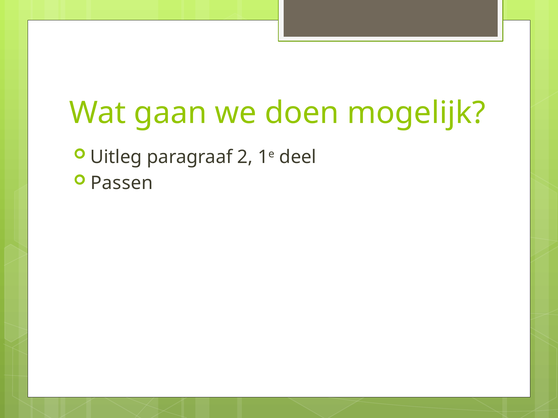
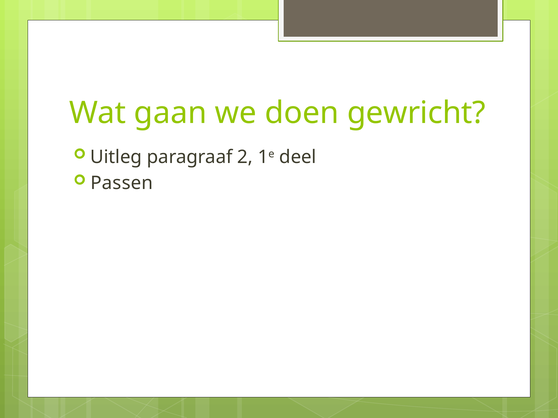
mogelijk: mogelijk -> gewricht (416, 113)
